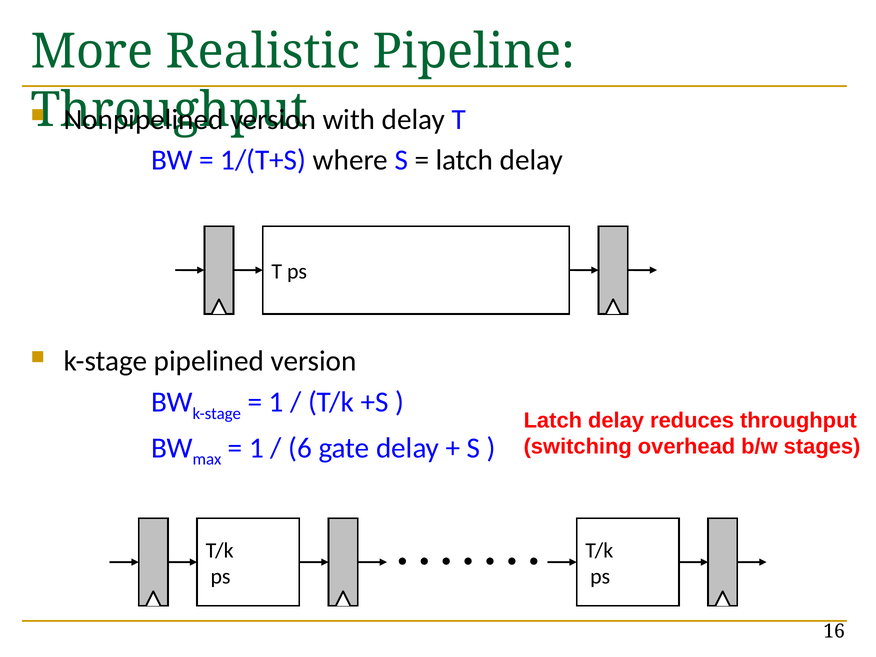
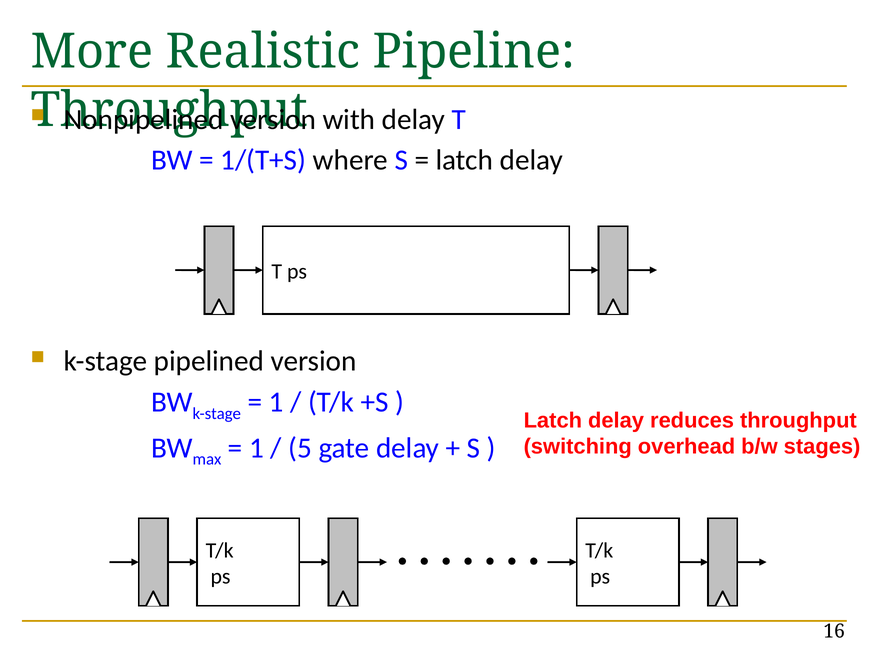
6: 6 -> 5 (300, 448)
